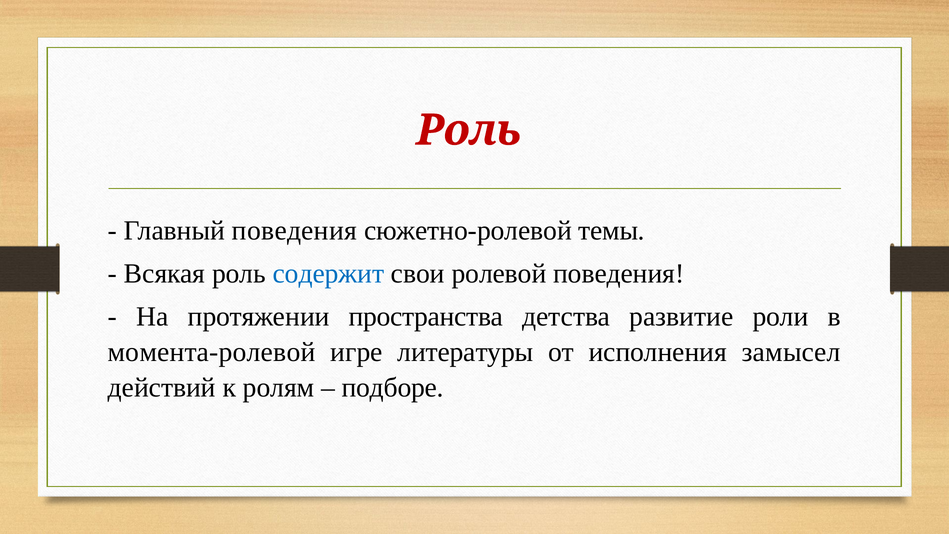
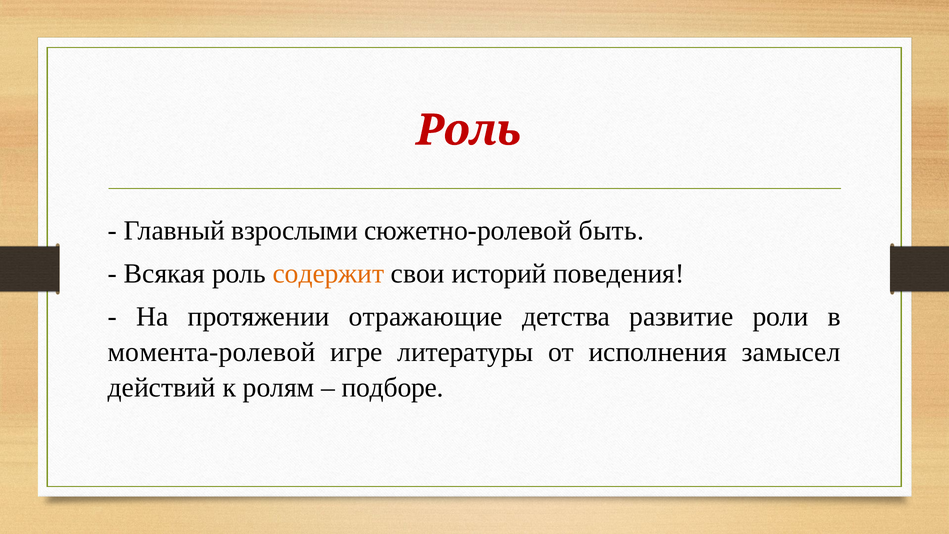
Главный поведения: поведения -> взрослыми (295, 231)
темы: темы -> быть (611, 231)
содержит colour: blue -> orange (328, 274)
ролевой: ролевой -> историй (499, 274)
пространства: пространства -> отражающие (426, 317)
